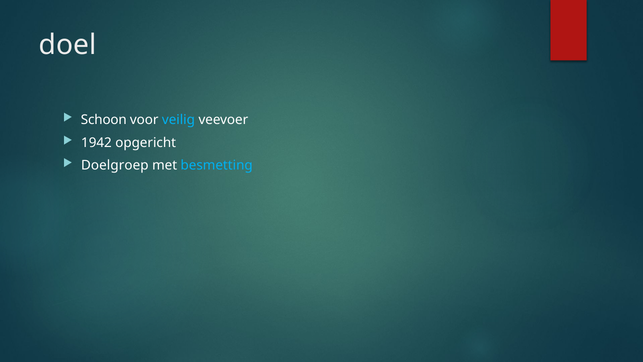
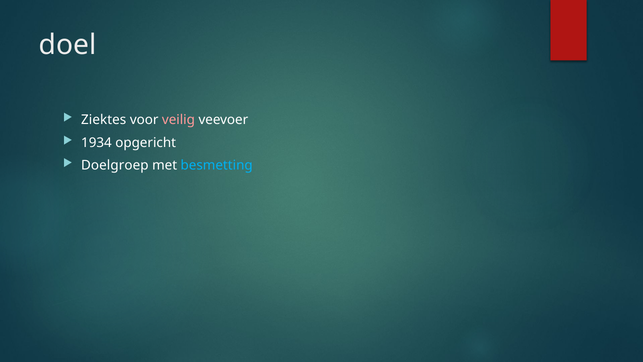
Schoon: Schoon -> Ziektes (104, 120)
veilig colour: light blue -> pink (178, 120)
1942: 1942 -> 1934 (96, 142)
